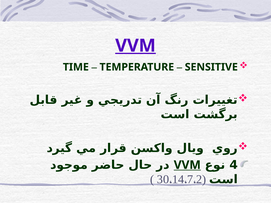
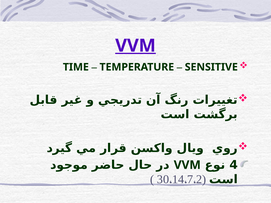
VVM underline: present -> none (187, 165)
